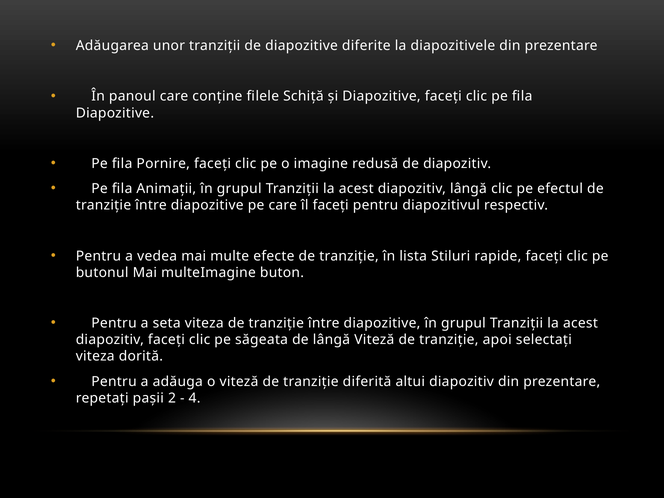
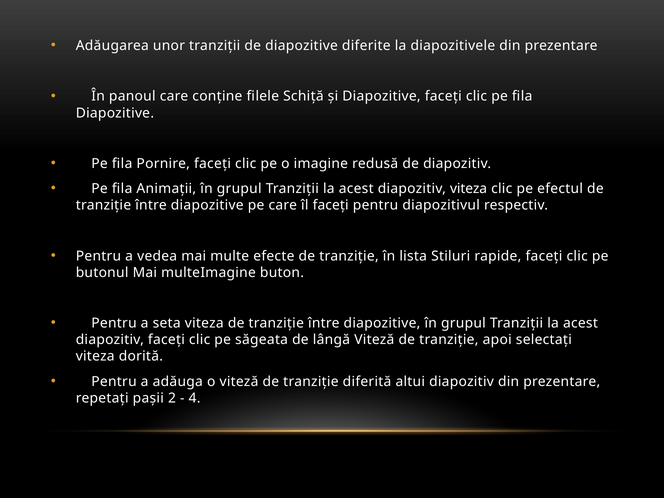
diapozitiv lângă: lângă -> viteza (469, 189)
